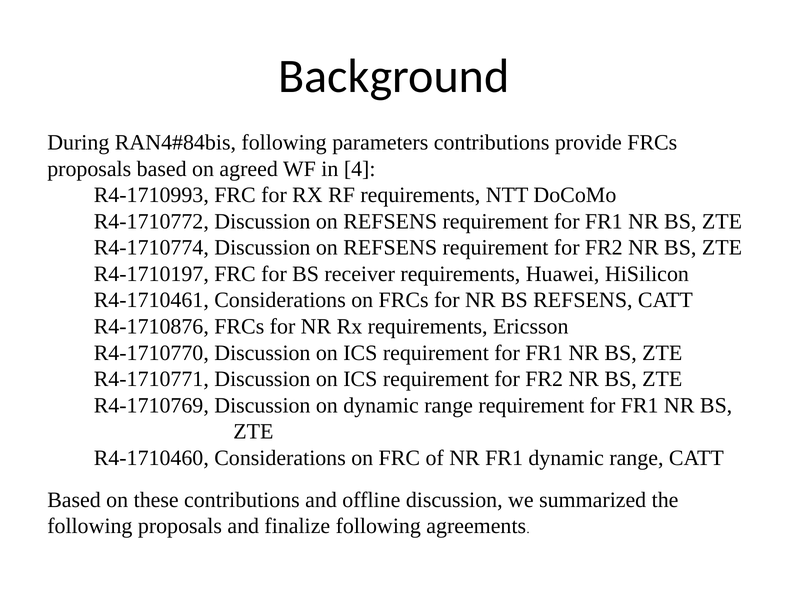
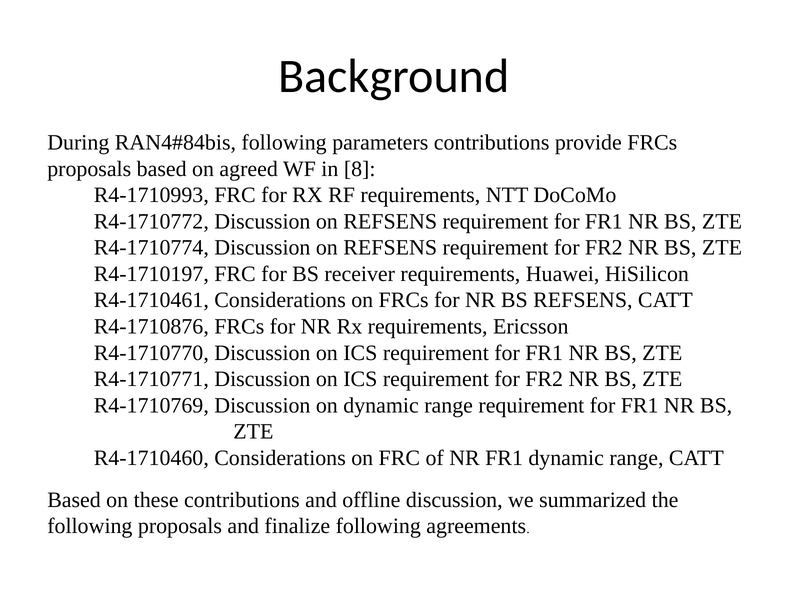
4: 4 -> 8 (360, 169)
